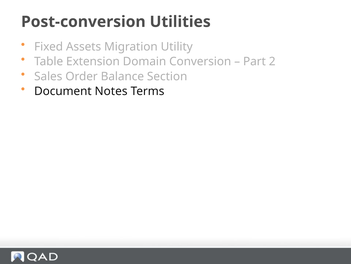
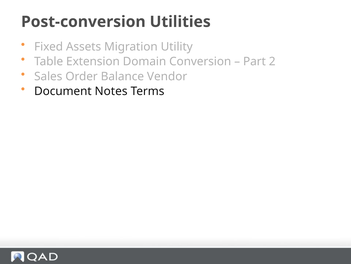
Section: Section -> Vendor (167, 76)
